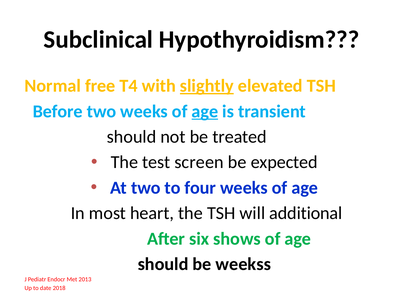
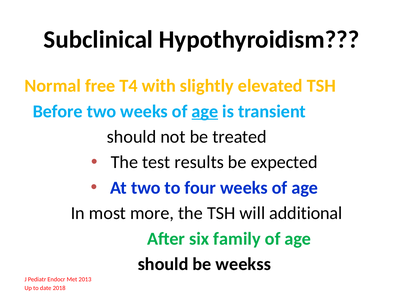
slightly underline: present -> none (207, 86)
screen: screen -> results (199, 162)
heart: heart -> more (152, 213)
shows: shows -> family (237, 239)
